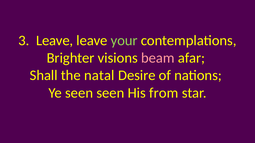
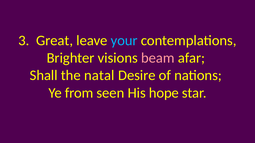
3 Leave: Leave -> Great (55, 41)
your colour: light green -> light blue (124, 41)
Ye seen: seen -> from (79, 93)
from: from -> hope (164, 93)
